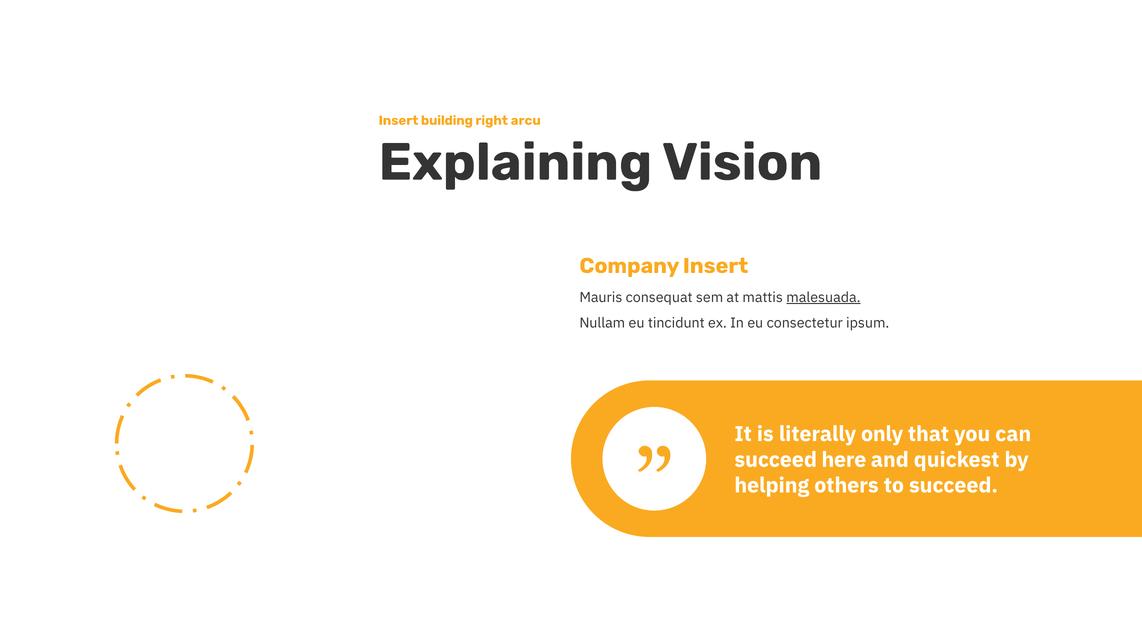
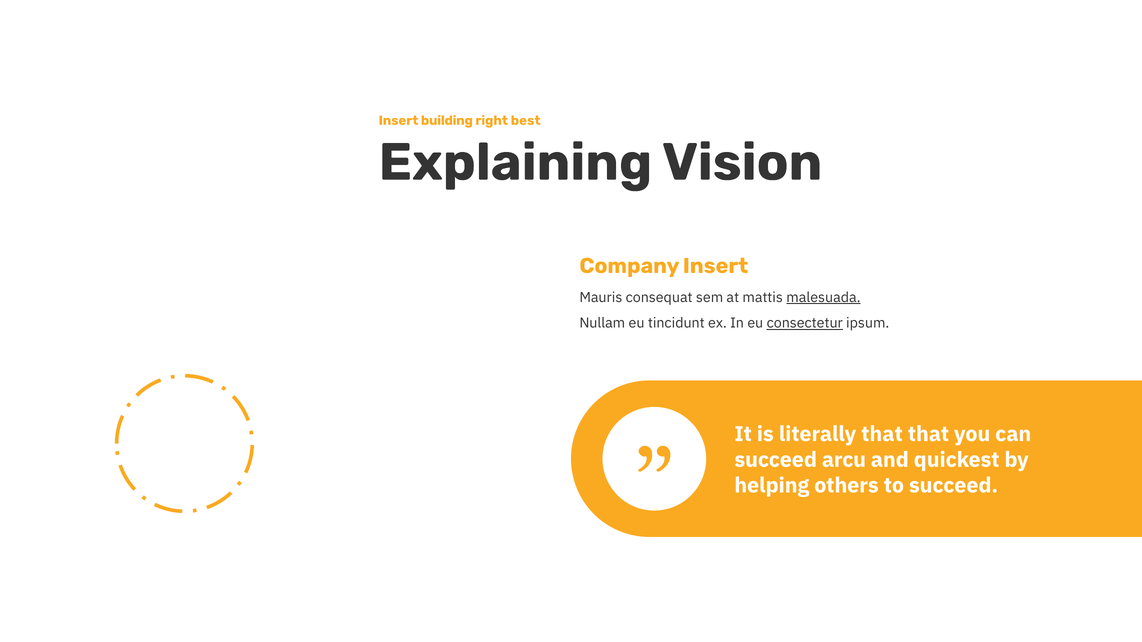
arcu: arcu -> best (526, 121)
consectetur underline: none -> present (805, 323)
literally only: only -> that (882, 434)
here: here -> arcu (844, 460)
